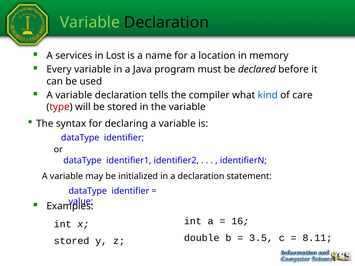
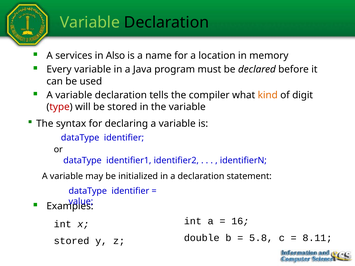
Lost: Lost -> Also (115, 56)
kind colour: blue -> orange (268, 95)
care: care -> digit (303, 95)
3.5: 3.5 -> 5.8 (261, 238)
